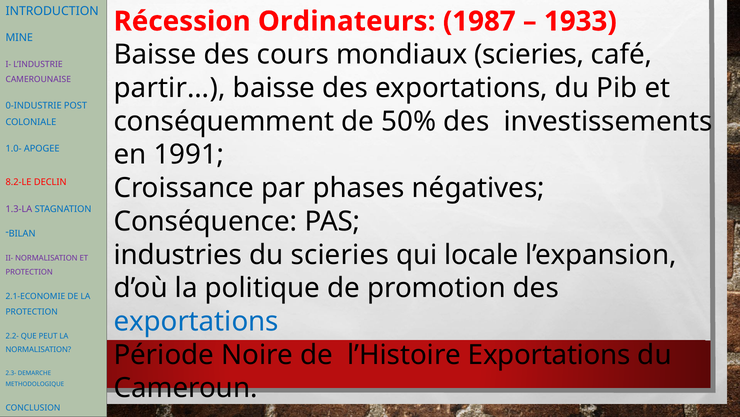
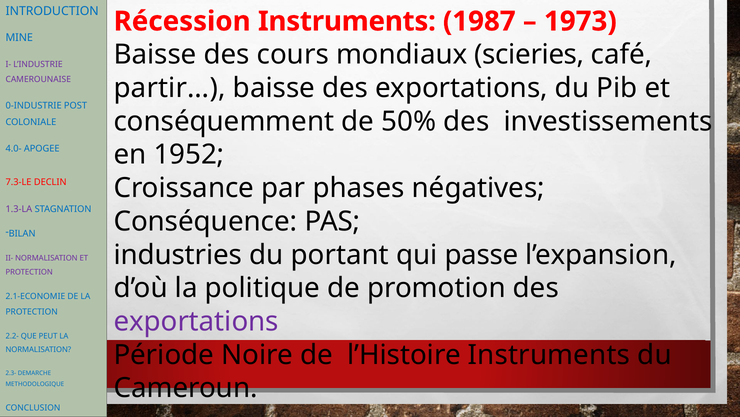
Récession Ordinateurs: Ordinateurs -> Instruments (347, 21)
1933: 1933 -> 1973 (580, 21)
1.0-: 1.0- -> 4.0- (14, 148)
1991: 1991 -> 1952 (189, 155)
8.2-LE: 8.2-LE -> 7.3-LE (19, 182)
du scieries: scieries -> portant (340, 254)
locale: locale -> passe (481, 254)
exportations colour: blue -> purple (196, 321)
l’Histoire Exportations: Exportations -> Instruments (549, 354)
